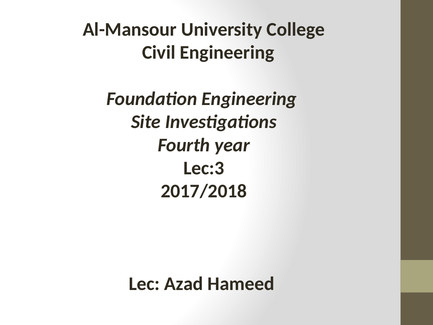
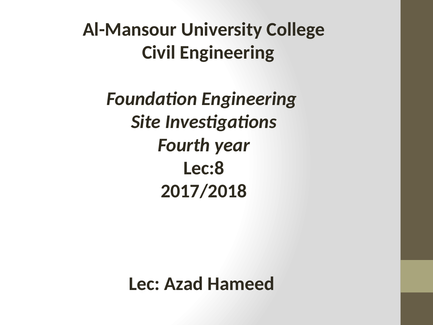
Lec:3: Lec:3 -> Lec:8 (204, 168)
